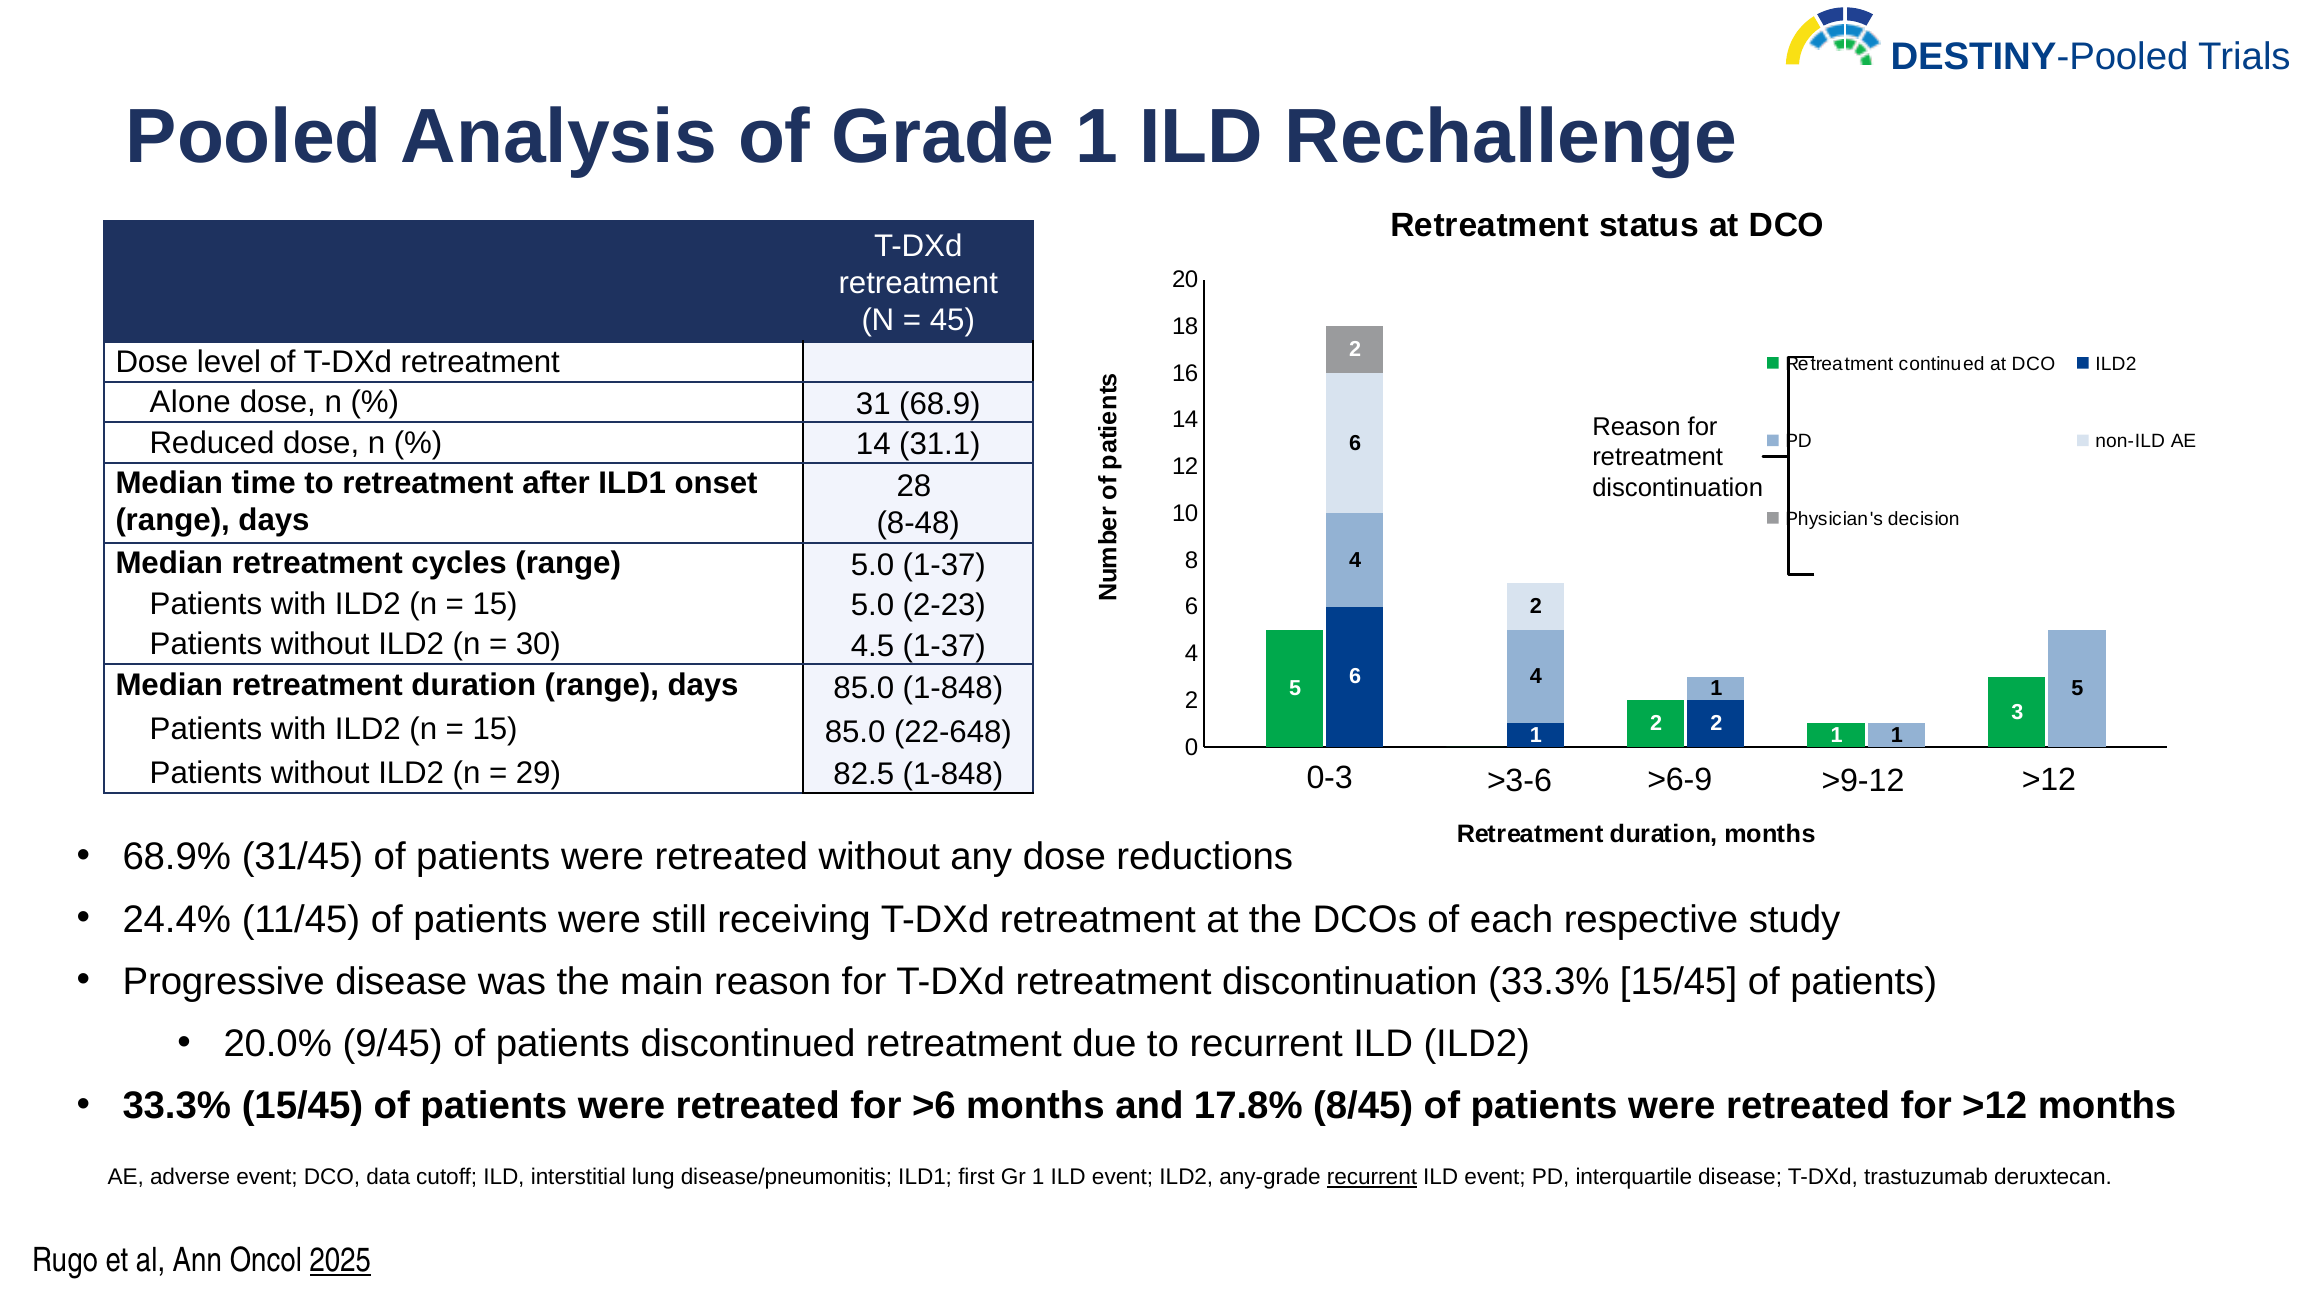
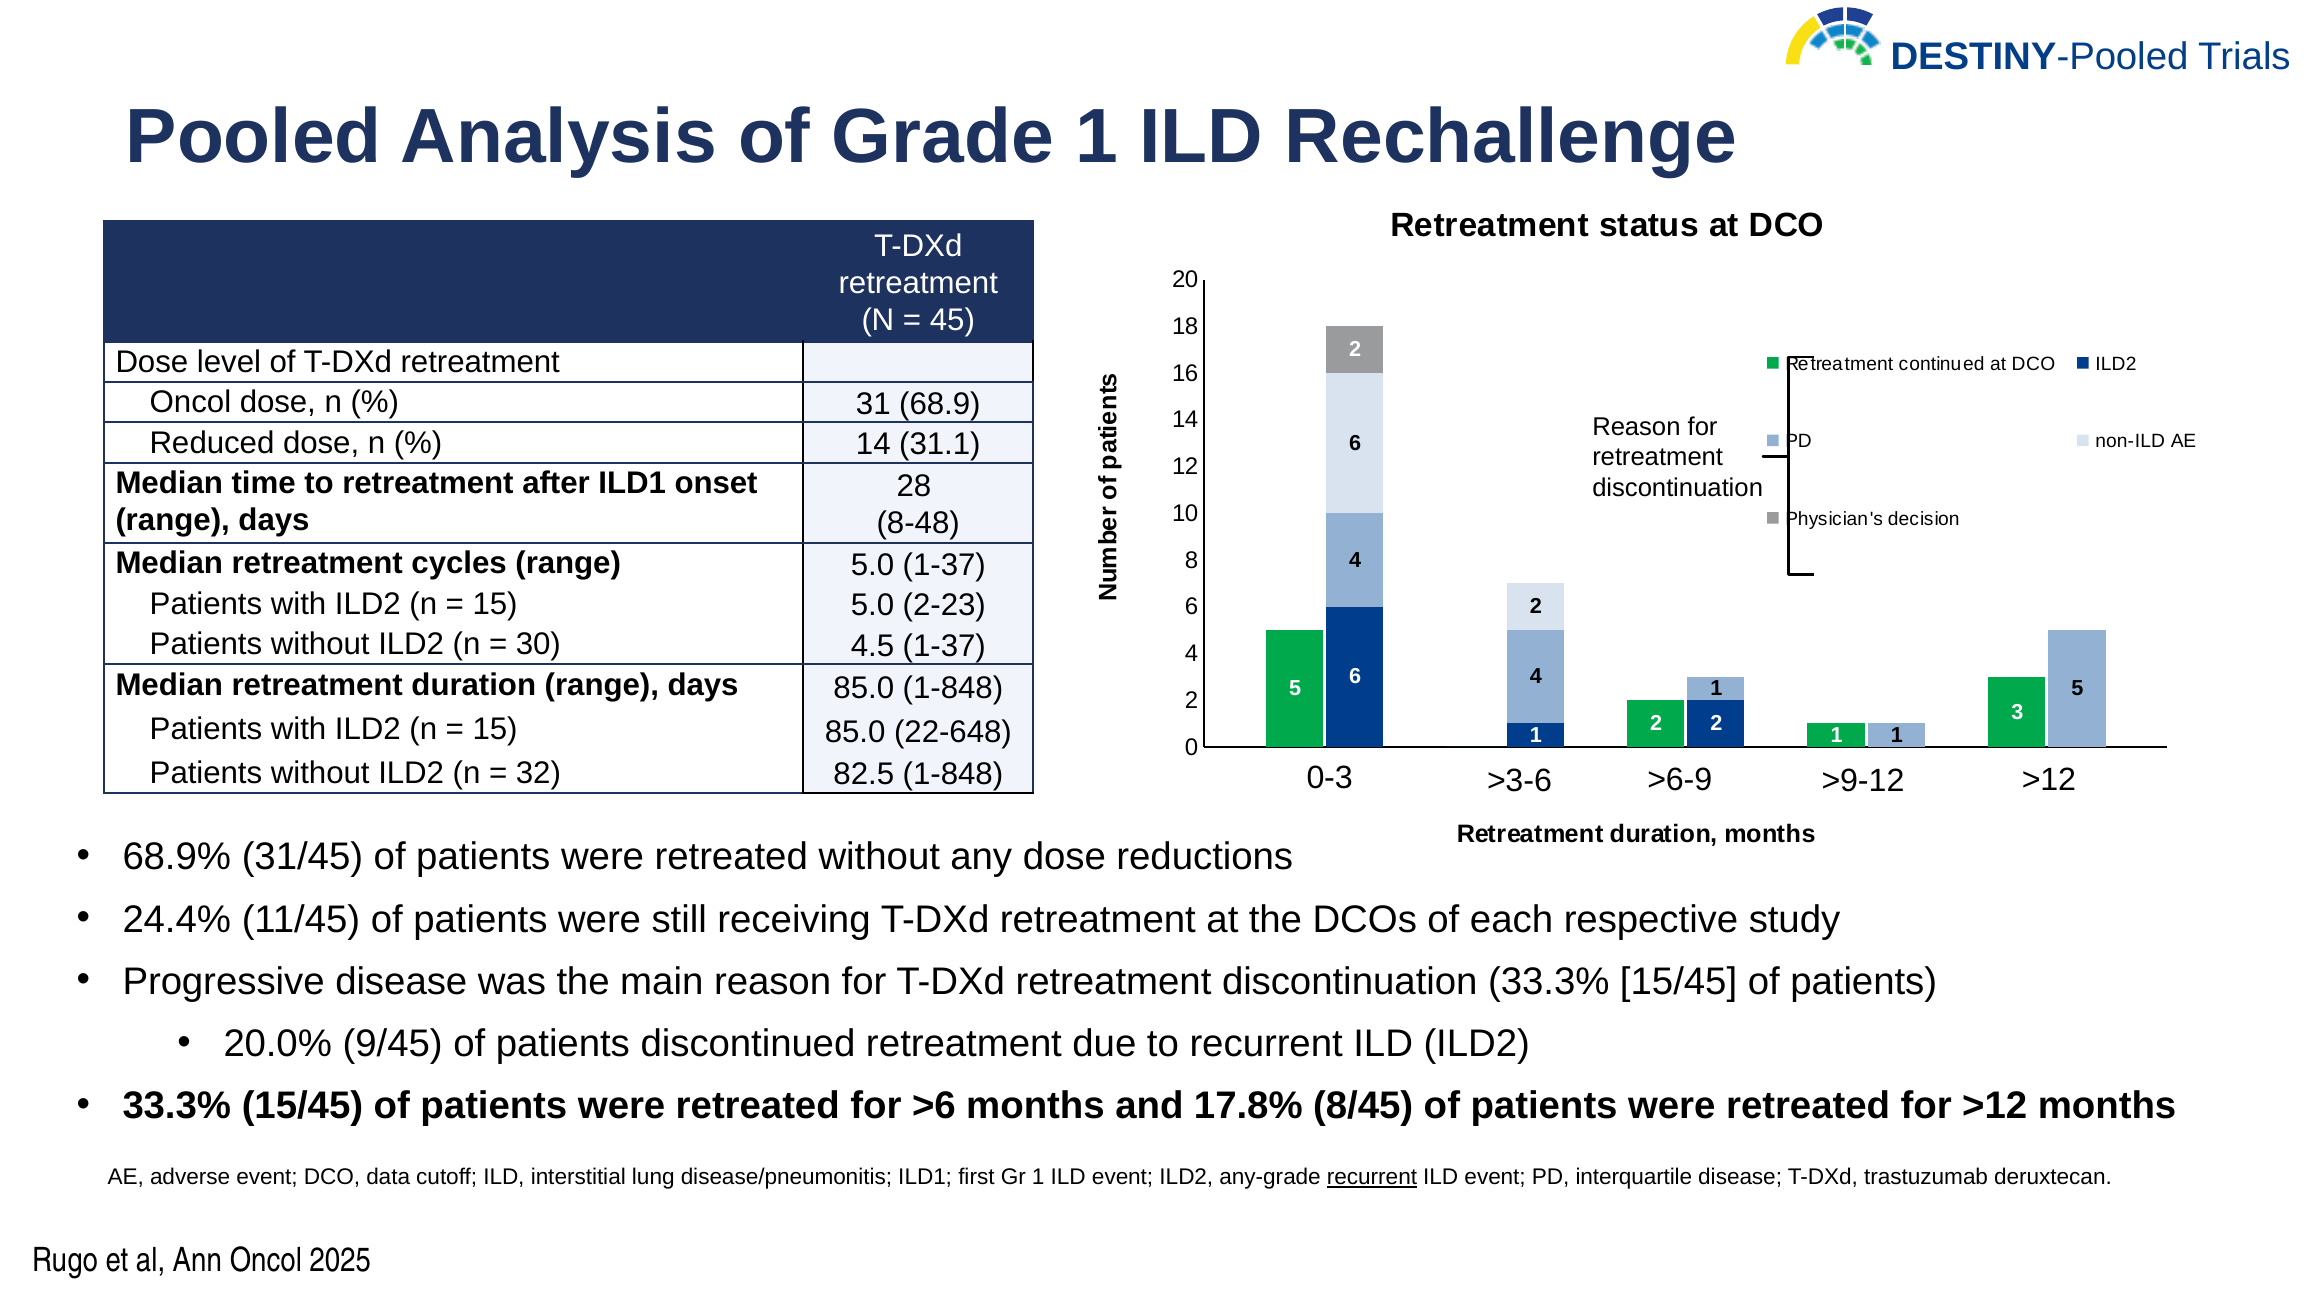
Alone: Alone -> Oncol (190, 402)
29: 29 -> 32 (538, 773)
2025 underline: present -> none (340, 1261)
